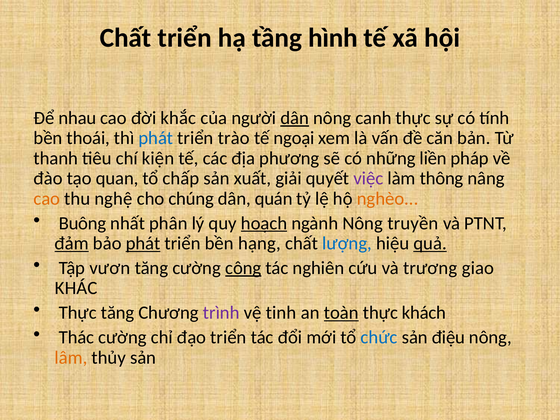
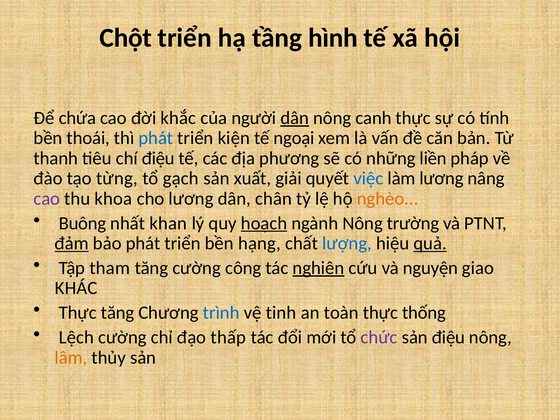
Chất: Chất -> Chột (126, 38)
nhau: nhau -> chứa (77, 118)
trào: trào -> kiện (234, 138)
chí kiện: kiện -> điệu (158, 158)
quan: quan -> từng (117, 178)
chấp: chấp -> gạch (181, 178)
việc colour: purple -> blue (368, 178)
làm thông: thông -> lương (442, 178)
cao colour: orange -> purple (47, 199)
nghệ: nghệ -> khoa (113, 199)
cho chúng: chúng -> lương (191, 199)
quán: quán -> chân (274, 199)
phân: phân -> khan (168, 223)
truyền: truyền -> trường (413, 223)
phát underline: present -> none (143, 243)
vươn: vươn -> tham (110, 268)
công underline: present -> none (243, 268)
nghiên underline: none -> present (318, 268)
trương: trương -> nguyện (430, 268)
trình colour: purple -> blue (221, 313)
toàn underline: present -> none (341, 313)
khách: khách -> thống (424, 313)
Thác: Thác -> Lệch (76, 337)
đạo triển: triển -> thấp (228, 337)
chức colour: blue -> purple (379, 337)
